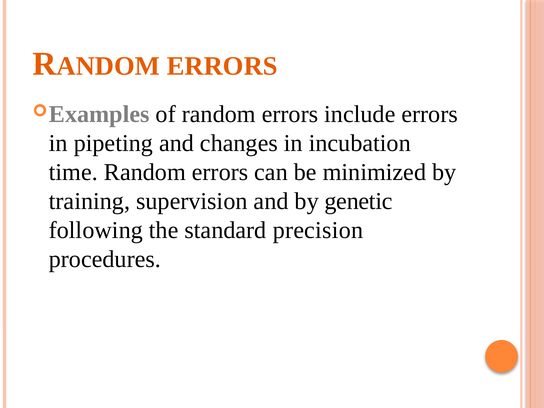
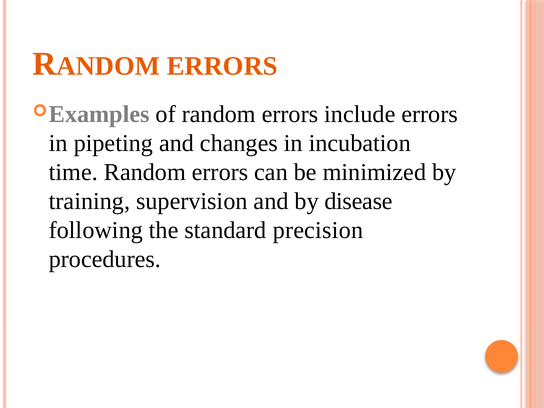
genetic: genetic -> disease (358, 201)
